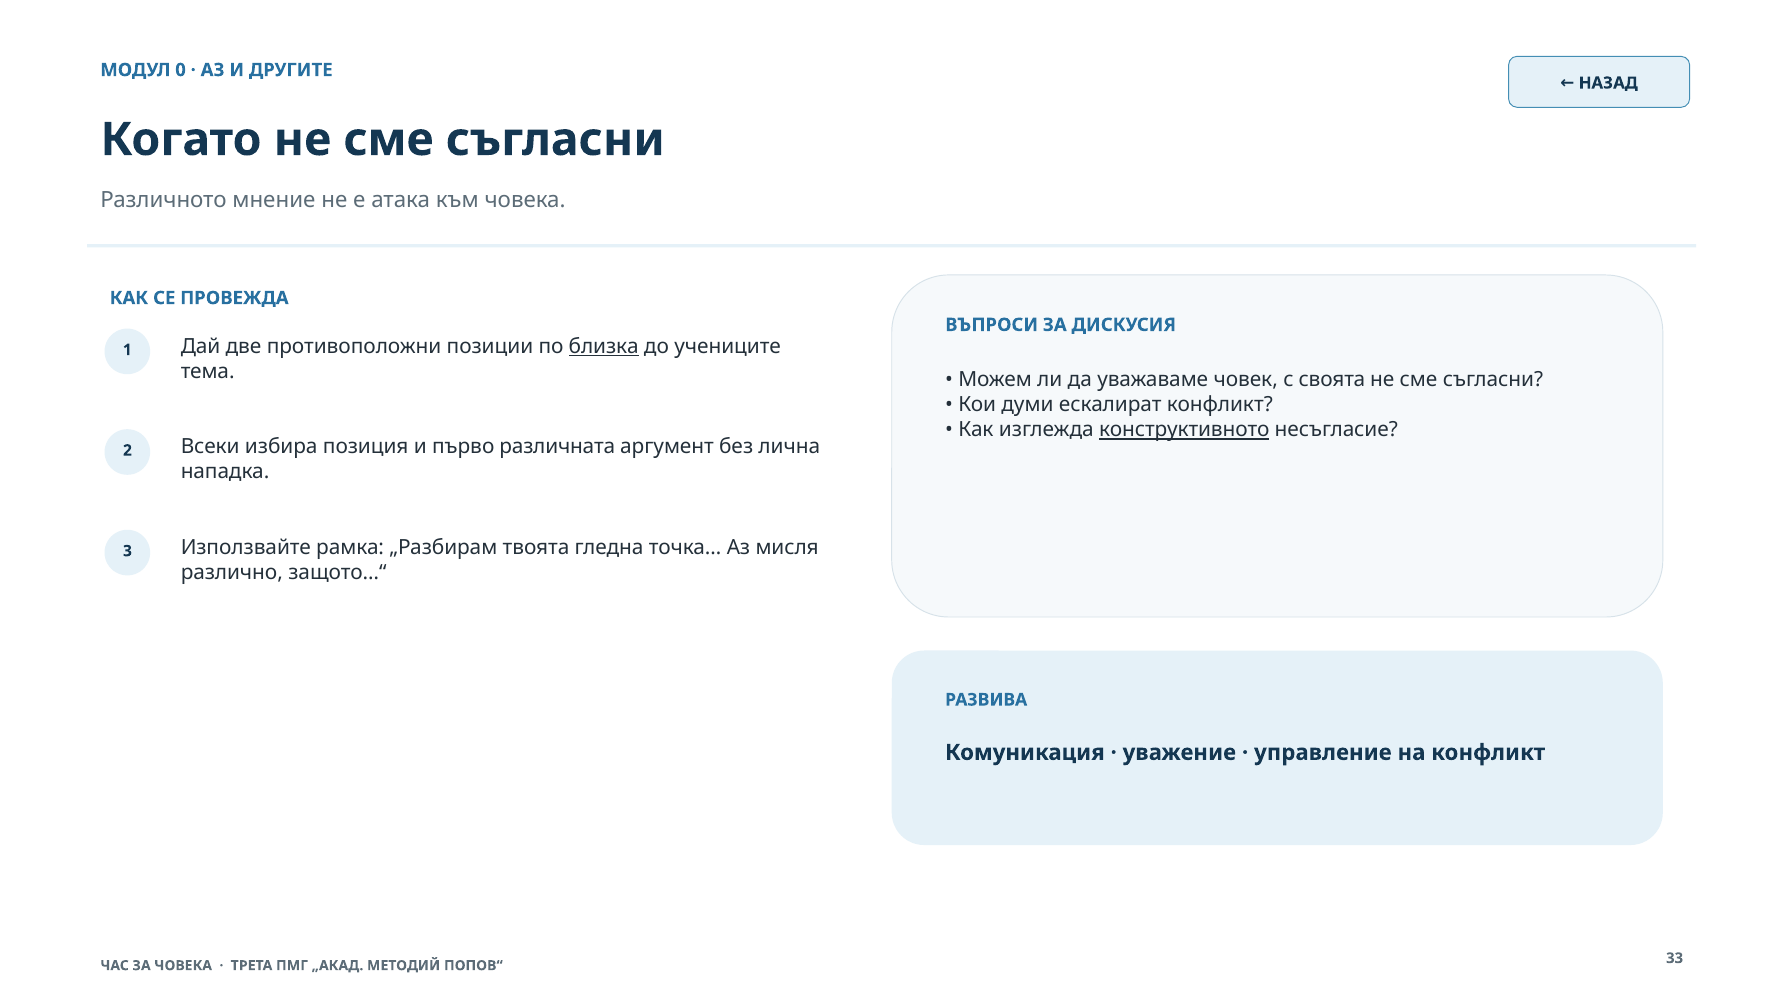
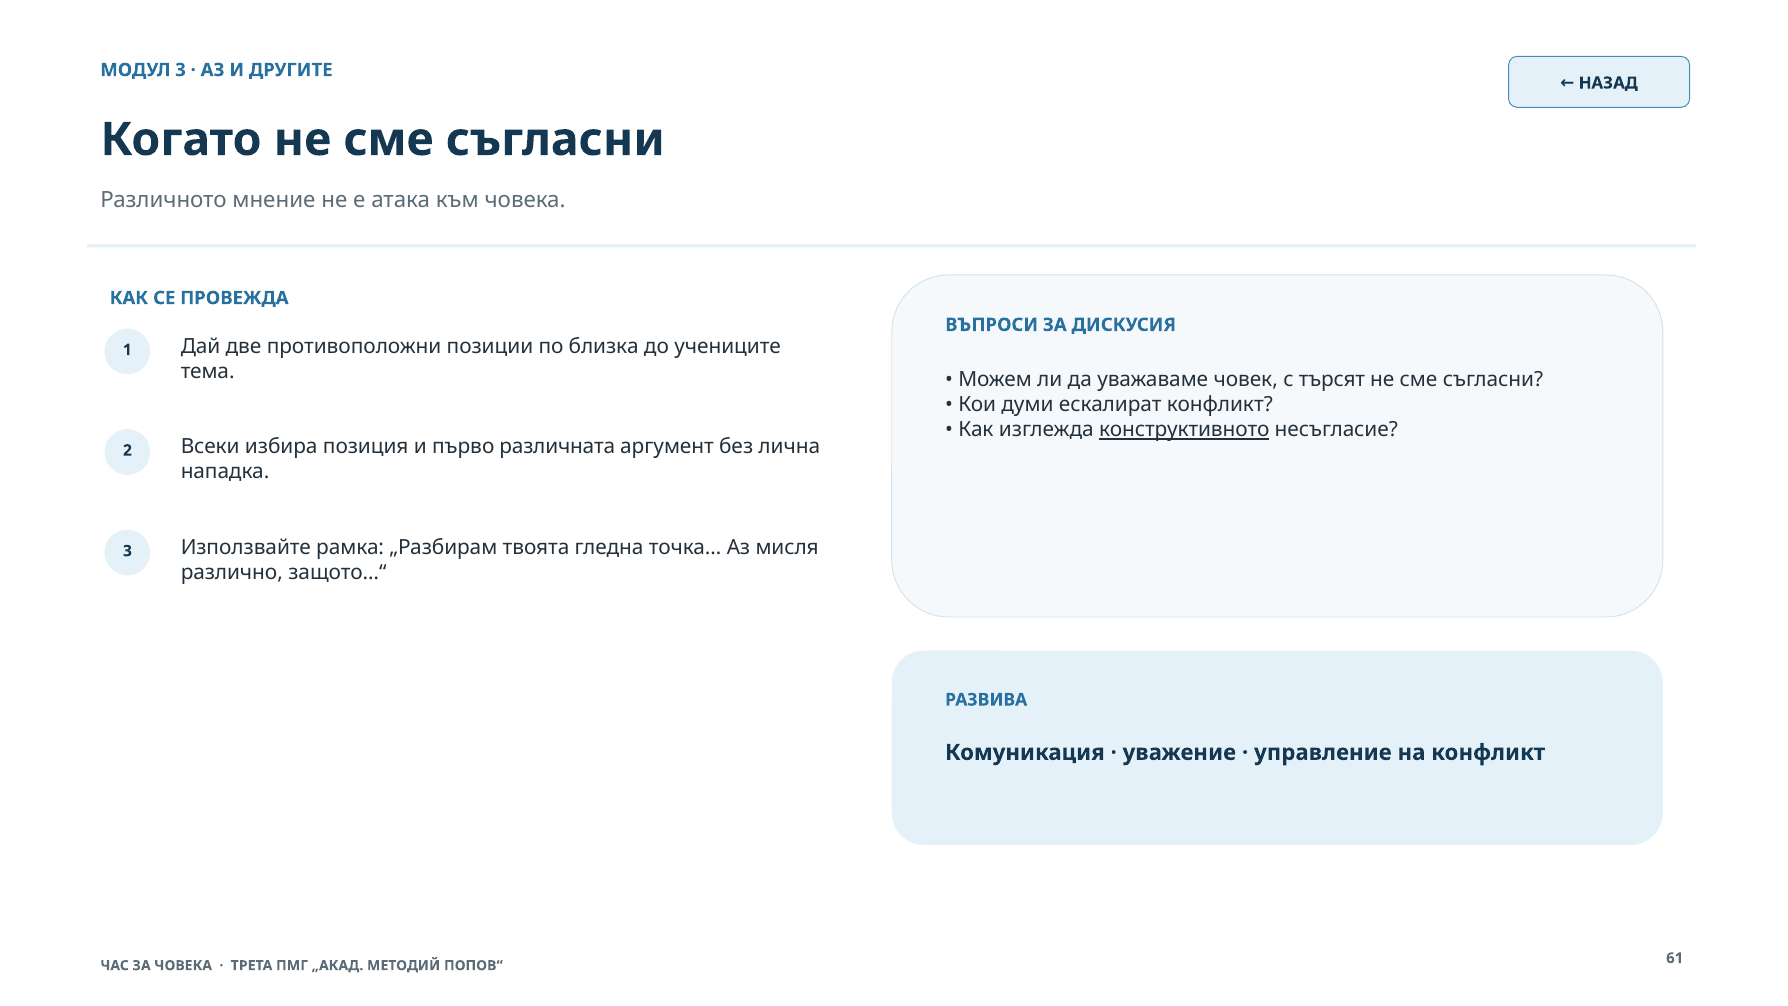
МОДУЛ 0: 0 -> 3 (181, 70)
близка underline: present -> none (604, 346)
своята: своята -> търсят (1332, 380)
33: 33 -> 61 (1675, 958)
